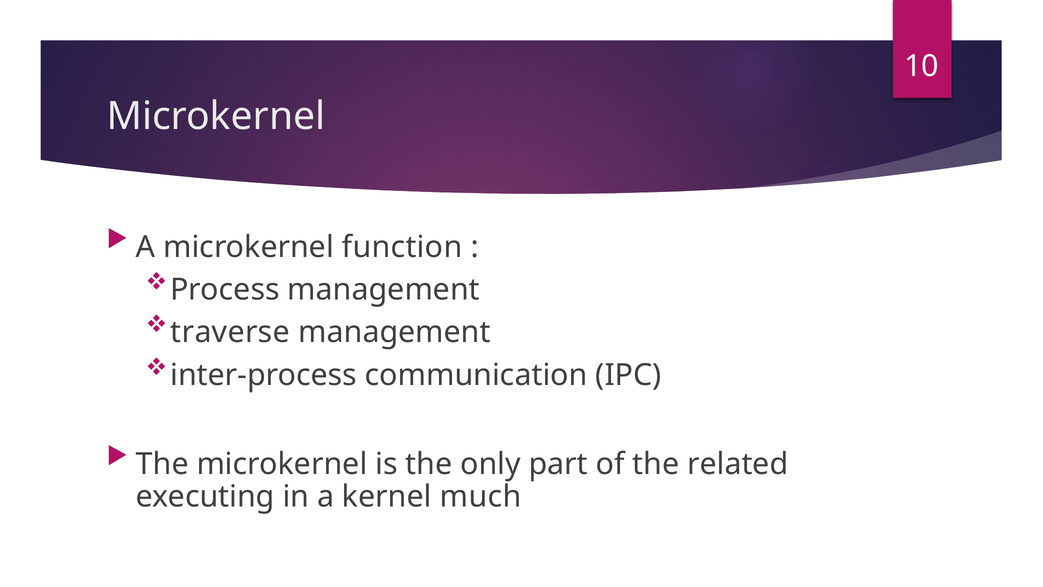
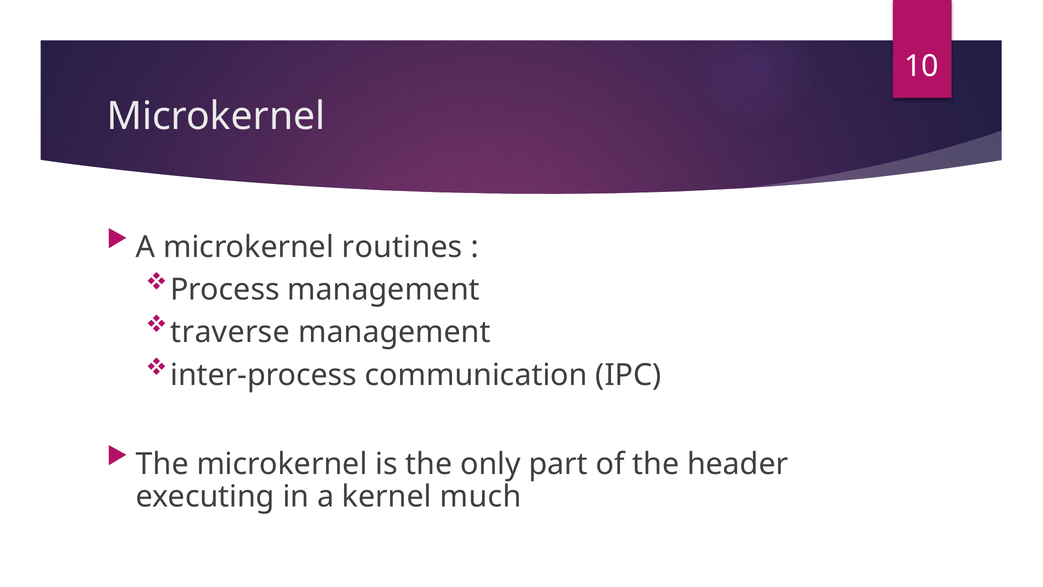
function: function -> routines (402, 247)
related: related -> header (738, 464)
